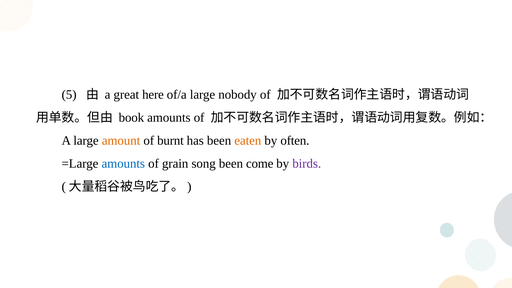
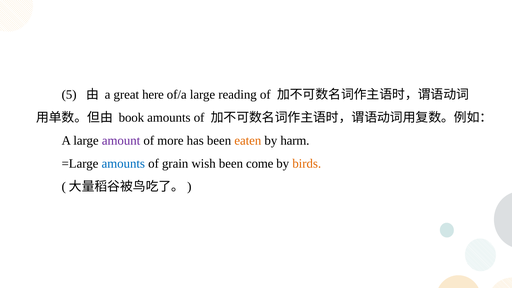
nobody: nobody -> reading (238, 95)
amount colour: orange -> purple (121, 141)
burnt: burnt -> more (170, 141)
often: often -> harm (295, 141)
song: song -> wish (204, 164)
birds colour: purple -> orange (307, 164)
